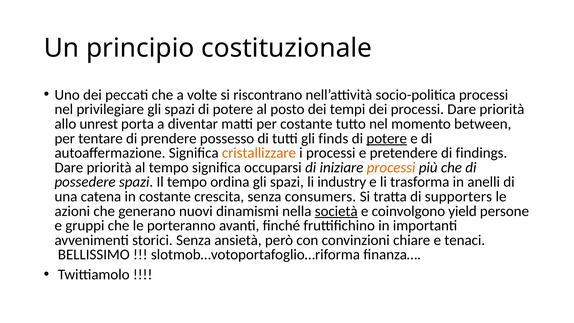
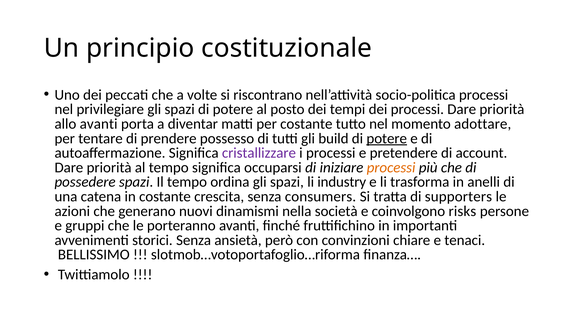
allo unrest: unrest -> avanti (99, 124)
between: between -> adottare (483, 124)
finds: finds -> build (333, 138)
cristallizzare colour: orange -> purple (259, 153)
findings: findings -> account (481, 153)
società underline: present -> none (336, 211)
yield: yield -> risks (462, 211)
